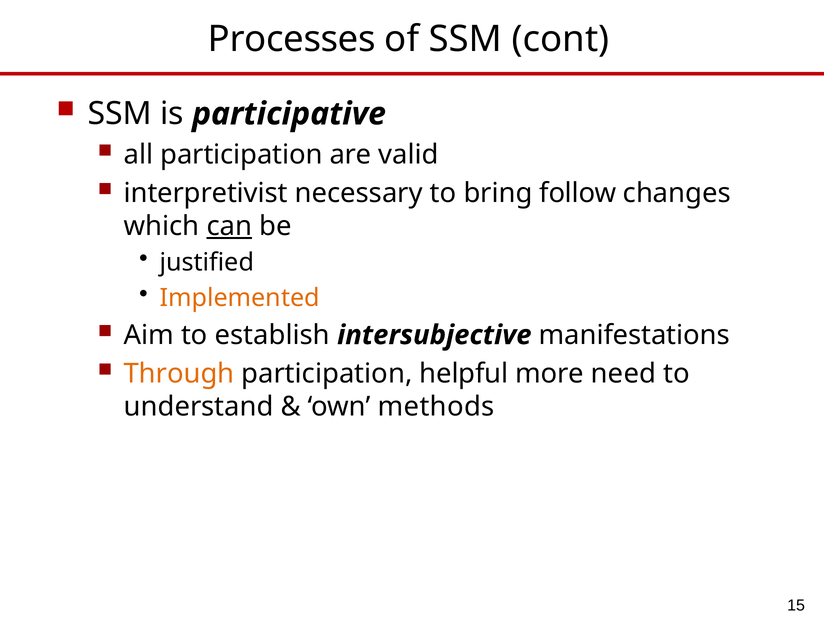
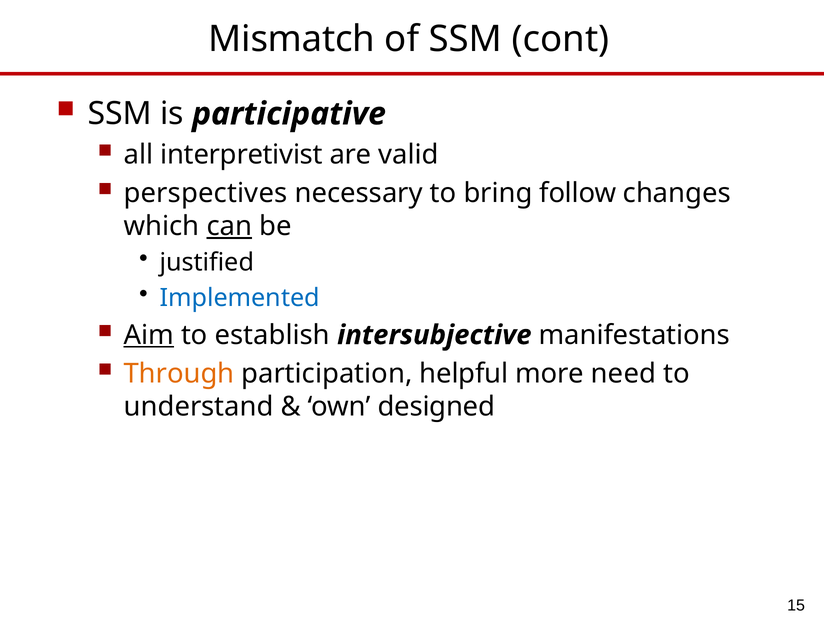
Processes: Processes -> Mismatch (292, 39)
all participation: participation -> interpretivist (242, 155)
interpretivist: interpretivist -> perspectives (206, 193)
Implemented colour: orange -> blue (240, 298)
Aim underline: none -> present (149, 335)
methods: methods -> designed (436, 406)
